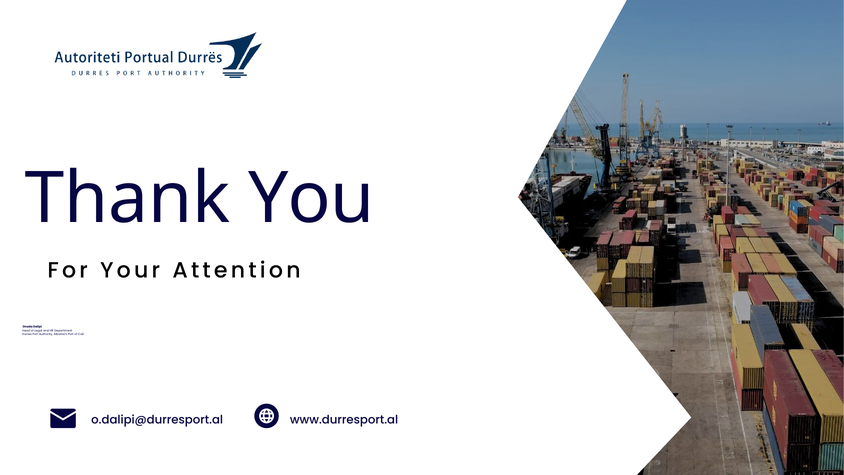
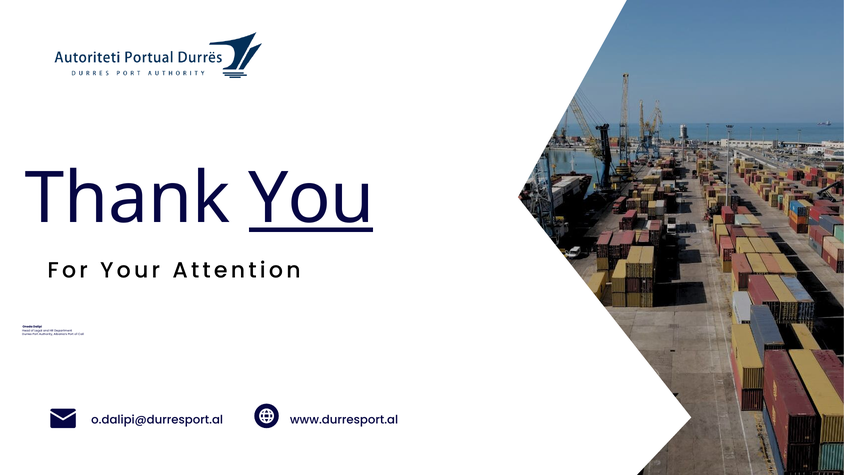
You underline: none -> present (311, 199)
